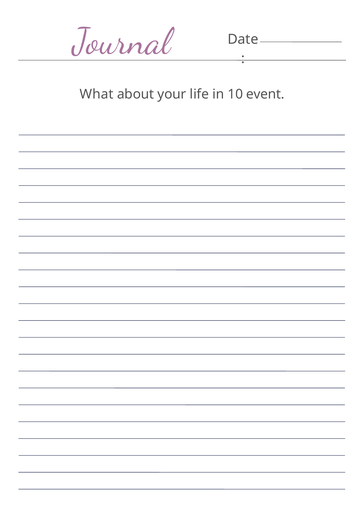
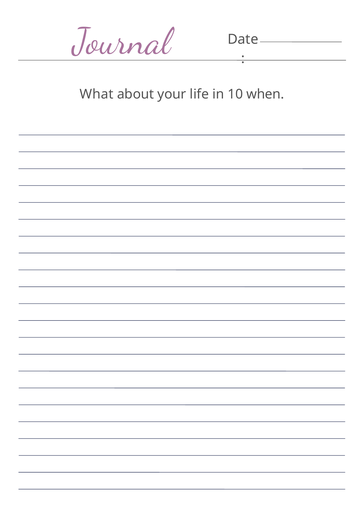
event: event -> when (265, 94)
